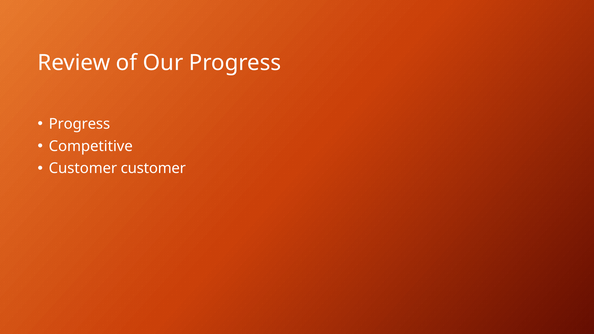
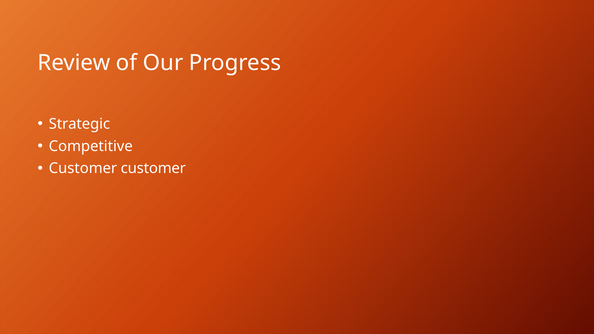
Progress: Progress -> Strategic (79, 124)
